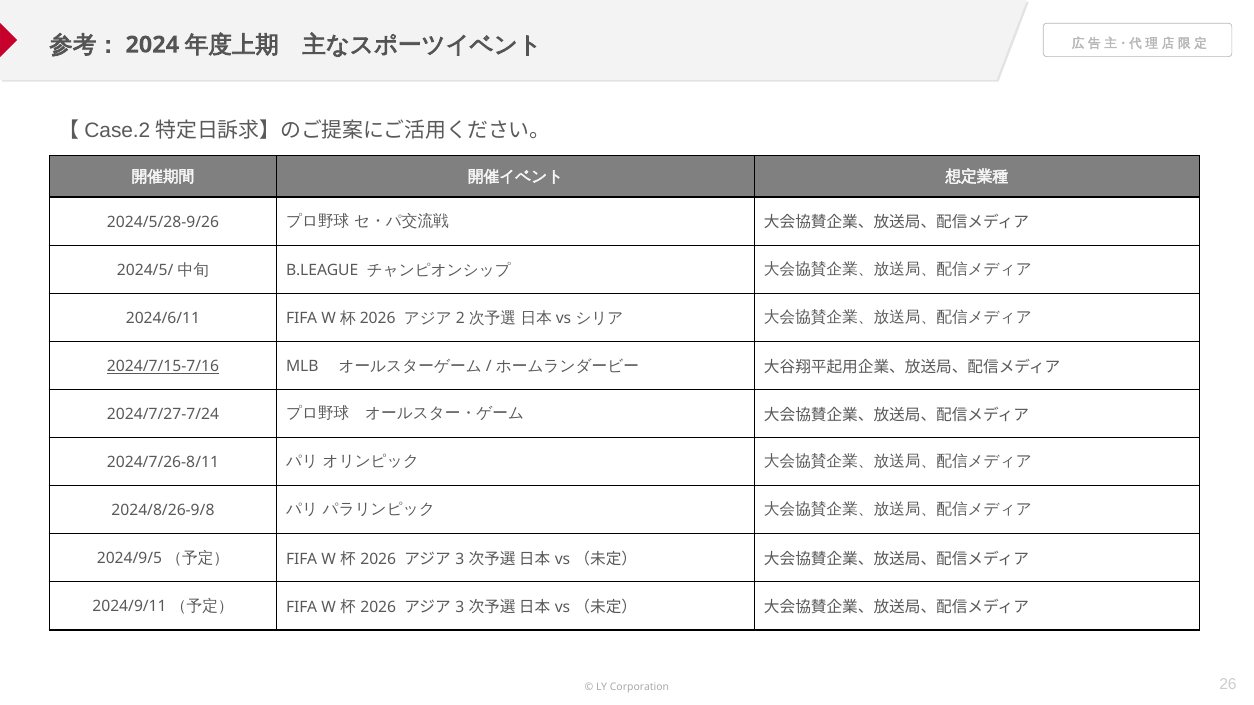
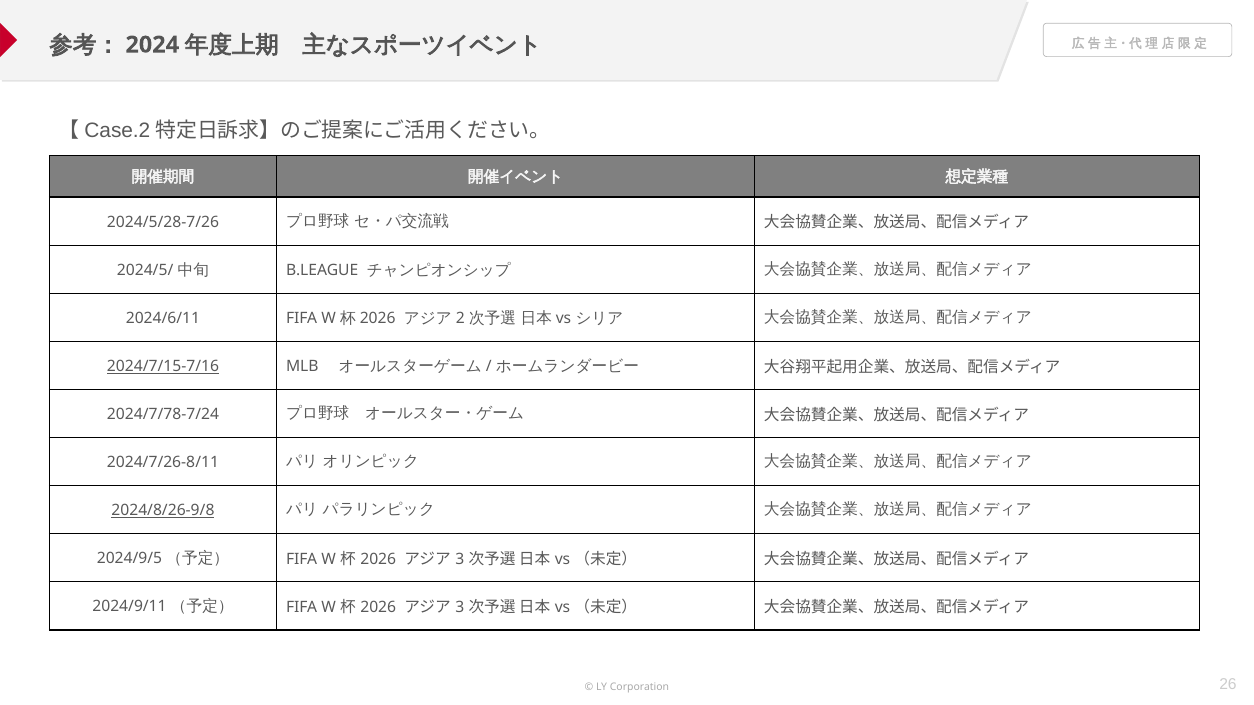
2024/5/28-9/26: 2024/5/28-9/26 -> 2024/5/28-7/26 (163, 222)
2024/7/27-7/24: 2024/7/27-7/24 -> 2024/7/78-7/24 (163, 415)
2024/8/26-9/8 underline: none -> present (163, 511)
